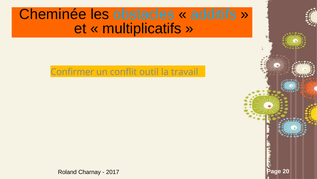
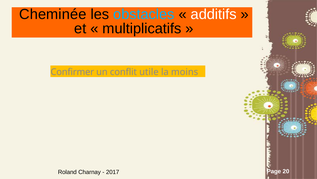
additifs colour: light blue -> white (214, 14)
outil: outil -> utile (149, 72)
travail: travail -> moins (185, 72)
